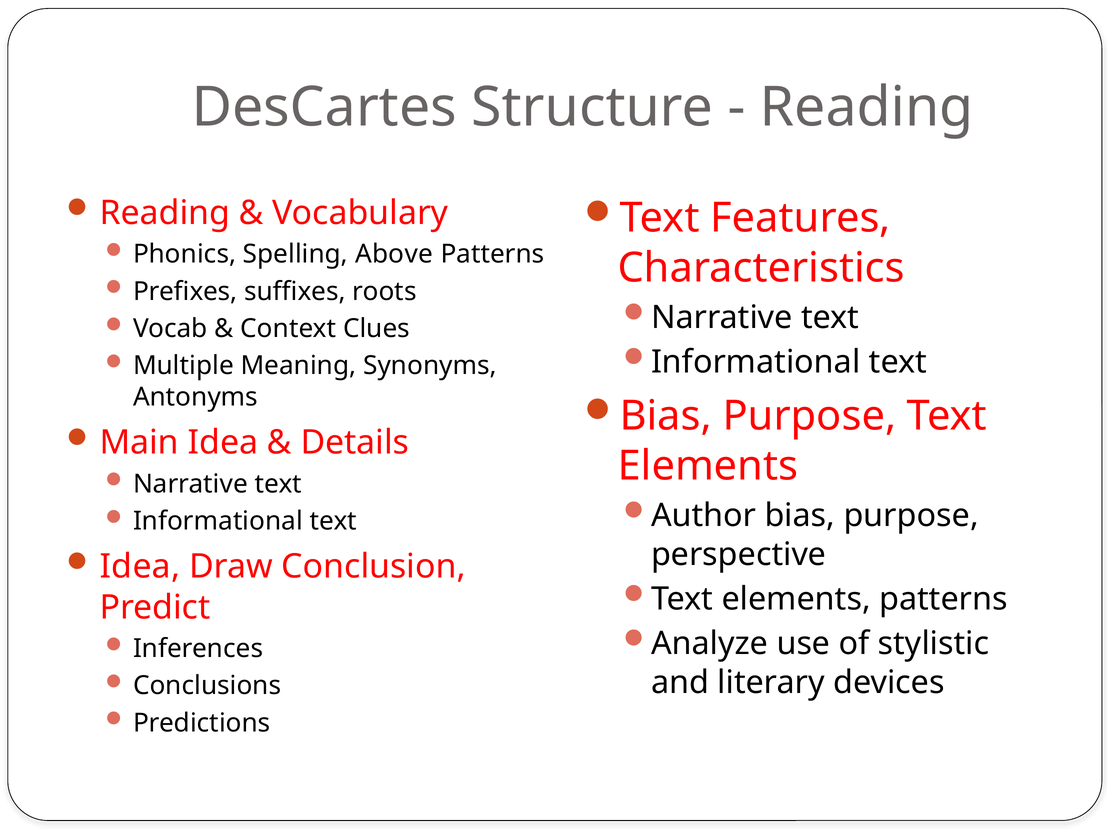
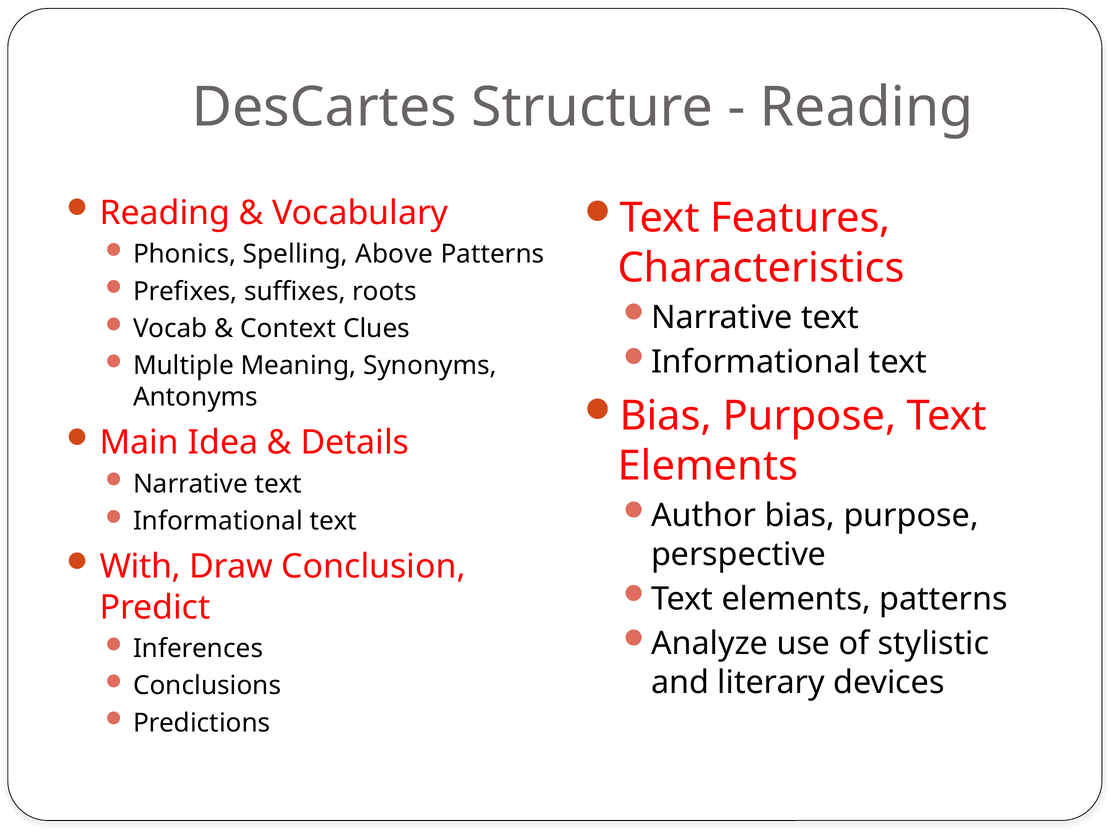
Idea: Idea -> With (140, 567)
